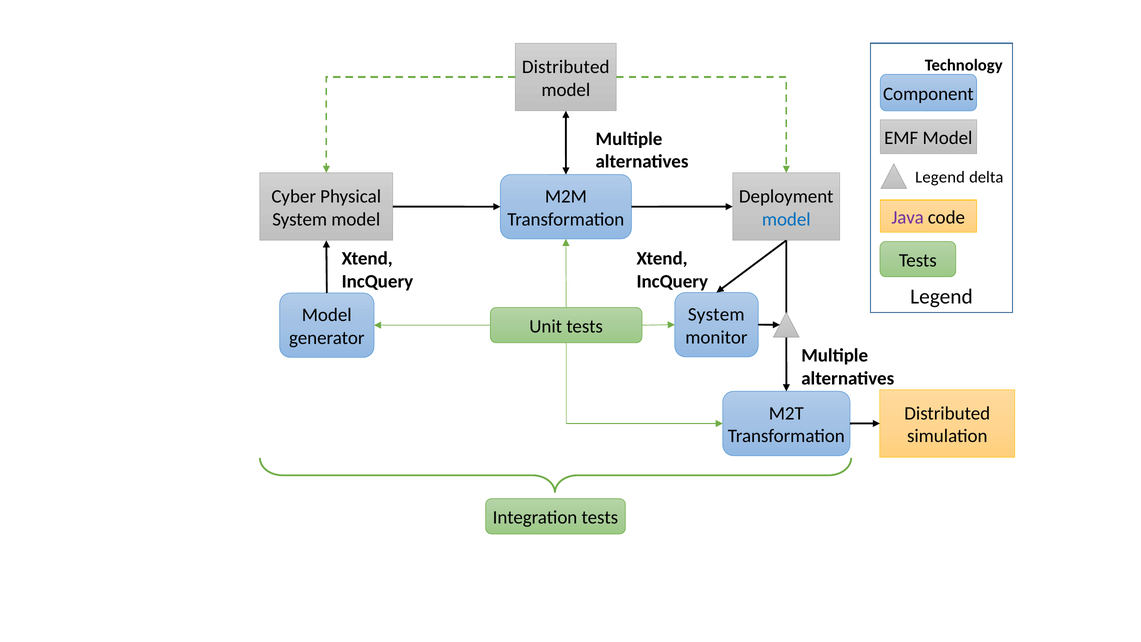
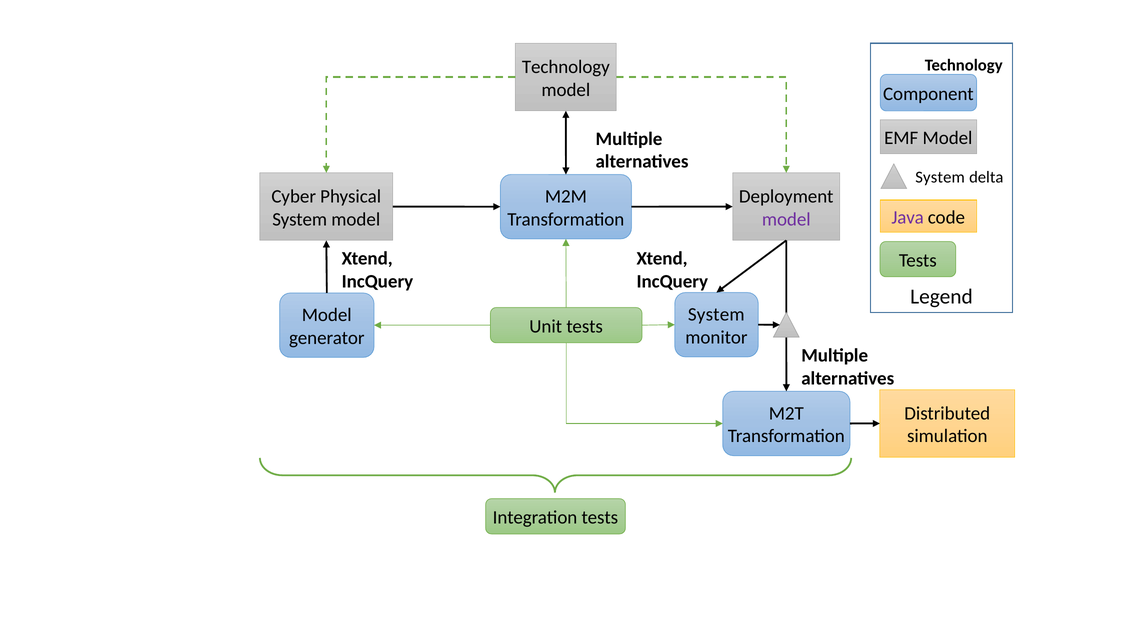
Distributed: Distributed -> Technology (566, 67)
Legend: Legend -> System (940, 177)
model colour: blue -> purple (786, 219)
